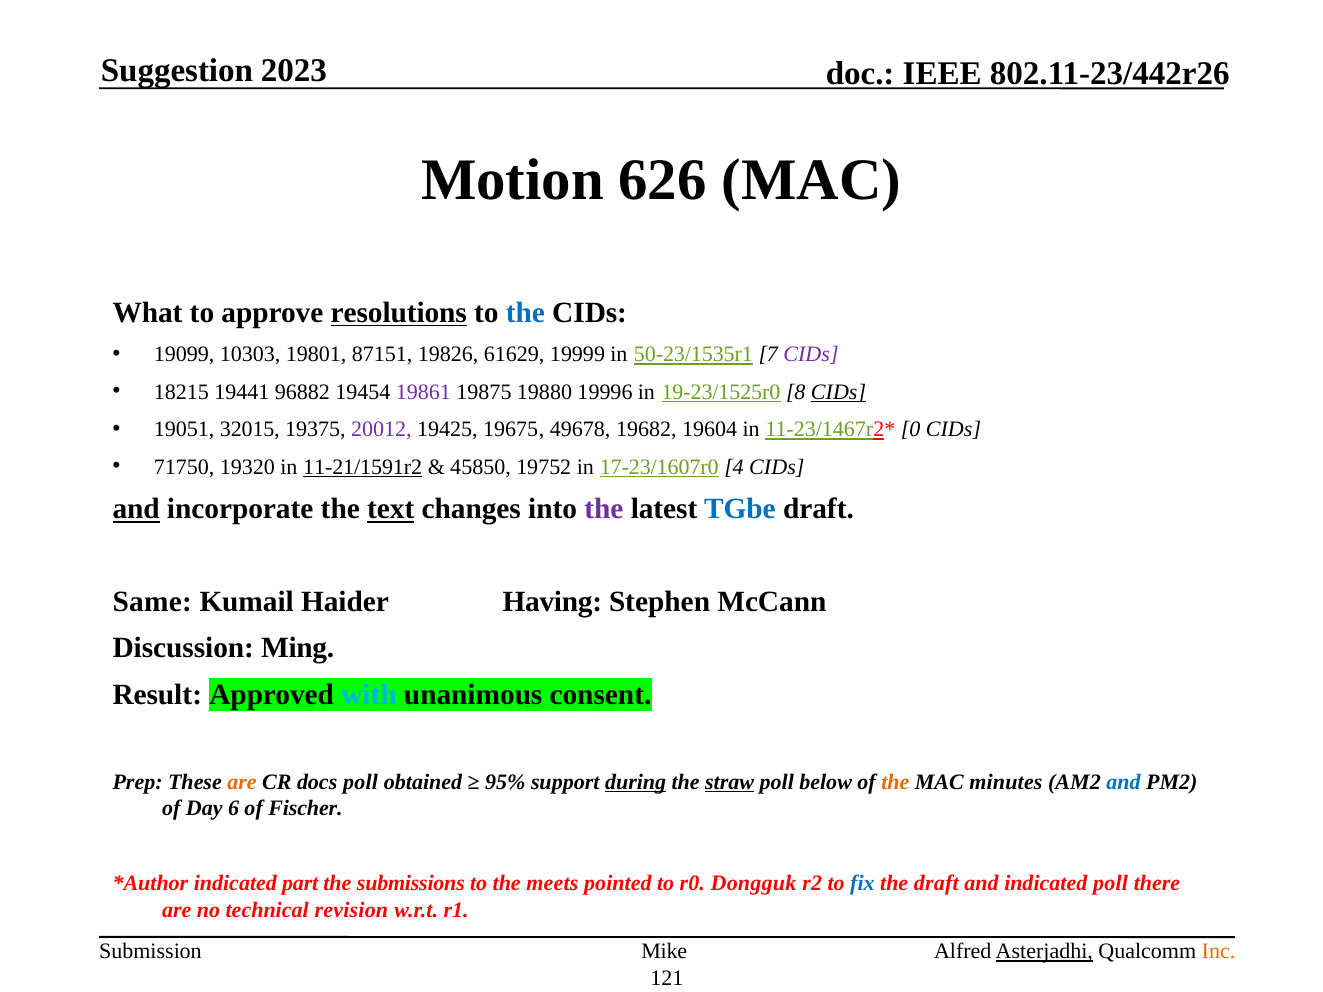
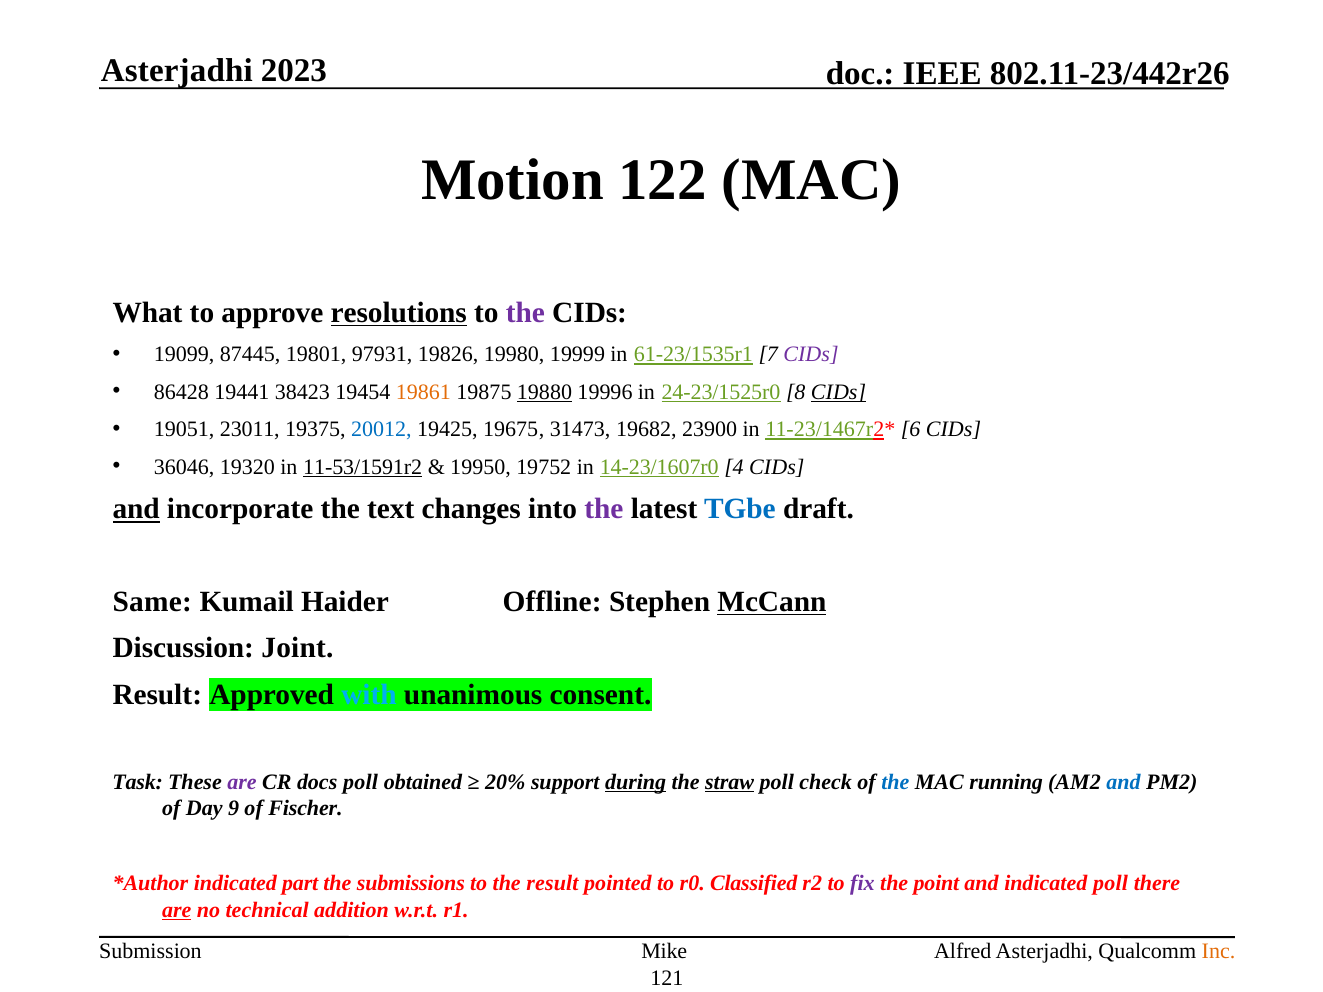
Suggestion: Suggestion -> Asterjadhi (177, 70)
626: 626 -> 122 (663, 180)
the colour: blue -> purple (525, 313)
10303: 10303 -> 87445 (250, 354)
87151: 87151 -> 97931 (382, 354)
61629: 61629 -> 19980 (514, 354)
50-23/1535r1: 50-23/1535r1 -> 61-23/1535r1 (693, 354)
18215: 18215 -> 86428 (181, 392)
96882: 96882 -> 38423 (302, 392)
19861 colour: purple -> orange (423, 392)
19880 underline: none -> present (545, 392)
19-23/1525r0: 19-23/1525r0 -> 24-23/1525r0 (721, 392)
32015: 32015 -> 23011 (250, 429)
20012 colour: purple -> blue (381, 429)
49678: 49678 -> 31473 (580, 429)
19604: 19604 -> 23900 (710, 429)
0: 0 -> 6 (911, 429)
71750: 71750 -> 36046 (184, 467)
11-21/1591r2: 11-21/1591r2 -> 11-53/1591r2 (363, 467)
45850: 45850 -> 19950 (481, 467)
17-23/1607r0: 17-23/1607r0 -> 14-23/1607r0 (659, 467)
text underline: present -> none (391, 509)
Having: Having -> Offline (552, 602)
McCann underline: none -> present (772, 602)
Ming: Ming -> Joint (297, 648)
Prep: Prep -> Task (138, 782)
are colour: orange -> purple (242, 782)
95%: 95% -> 20% (505, 782)
below: below -> check (826, 782)
the colour: orange -> blue (895, 782)
minutes: minutes -> running (1006, 782)
6: 6 -> 9 (234, 809)
the meets: meets -> result (552, 884)
Dongguk: Dongguk -> Classified (754, 884)
fix colour: blue -> purple (862, 884)
the draft: draft -> point (936, 884)
are underline: none -> present (177, 910)
revision: revision -> addition (352, 910)
Asterjadhi underline: present -> none (1044, 952)
